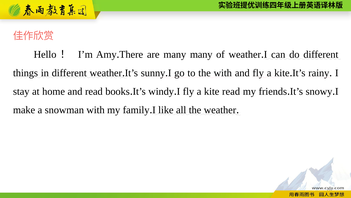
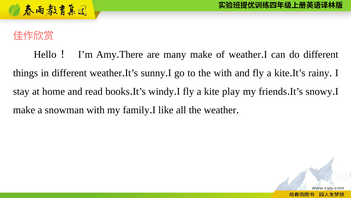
many many: many -> make (201, 54)
kite read: read -> play (231, 91)
